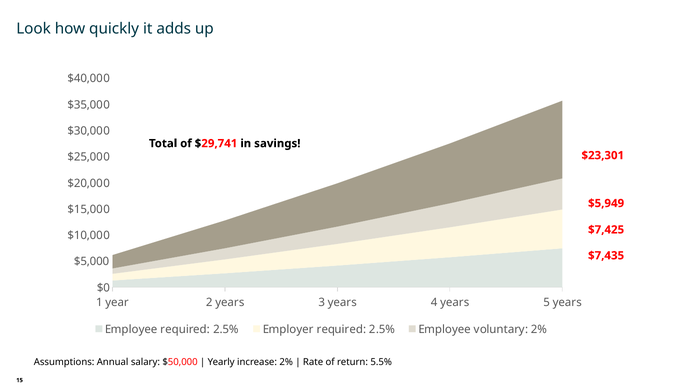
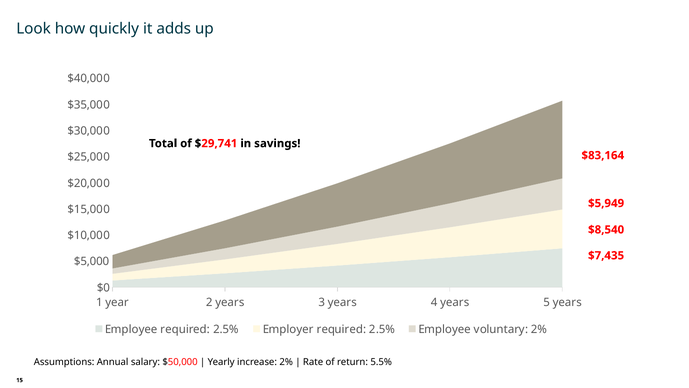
$23,301: $23,301 -> $83,164 (603, 155)
$7,425: $7,425 -> $8,540 (606, 229)
